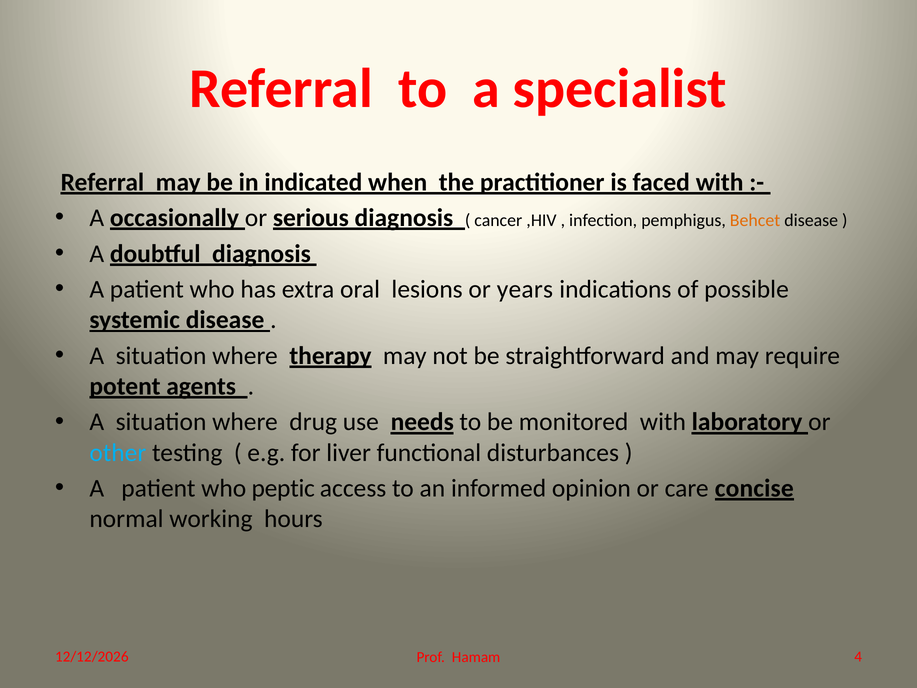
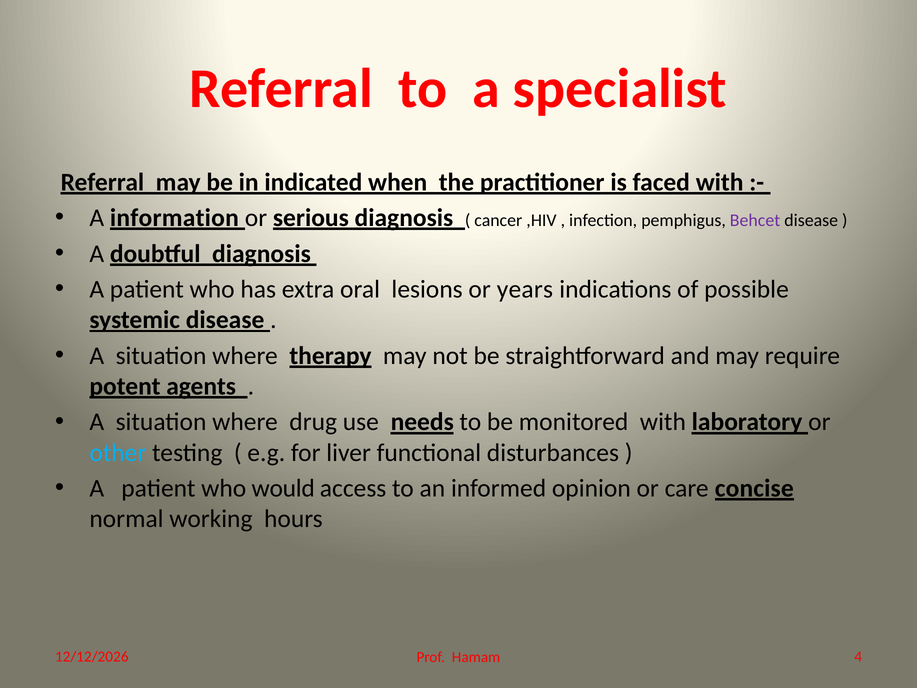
occasionally: occasionally -> information (174, 218)
Behcet colour: orange -> purple (755, 220)
peptic: peptic -> would (283, 488)
